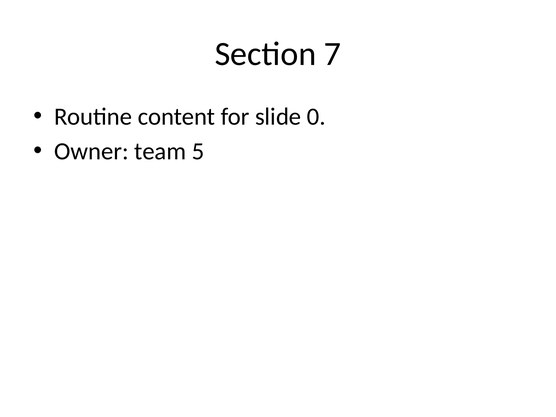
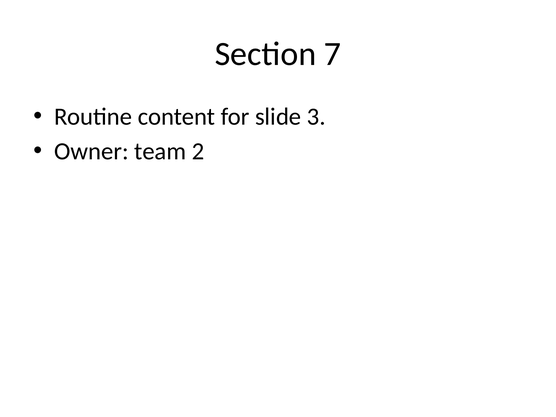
0: 0 -> 3 (316, 117)
5: 5 -> 2 (198, 151)
